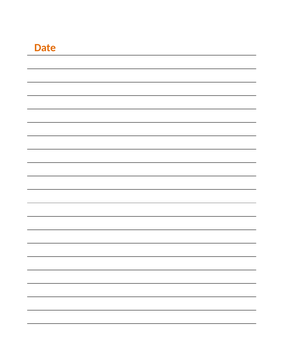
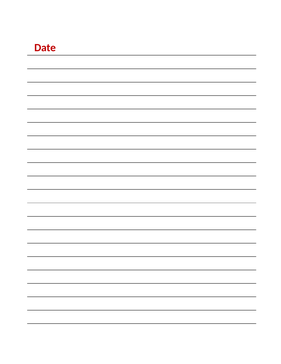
Date colour: orange -> red (45, 48)
